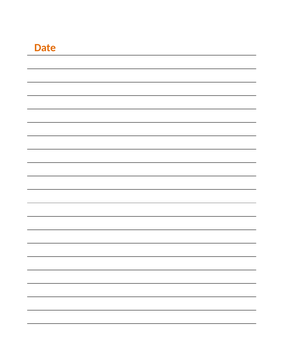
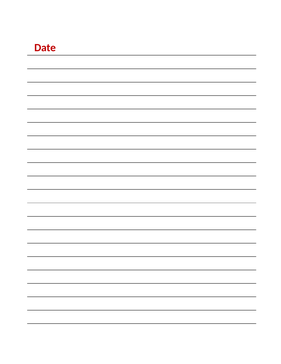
Date colour: orange -> red (45, 48)
